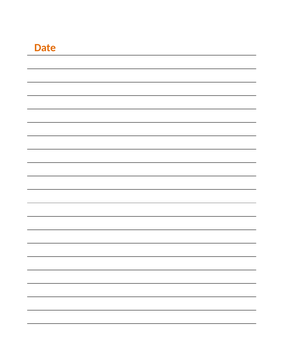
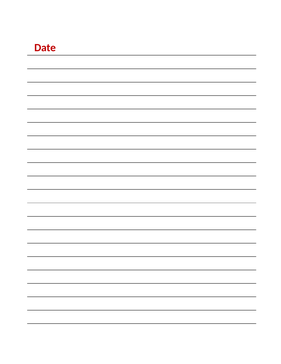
Date colour: orange -> red (45, 48)
